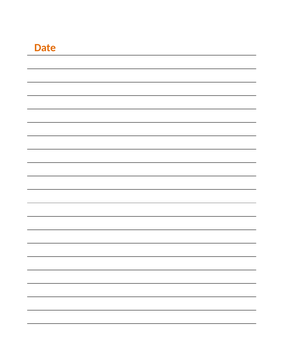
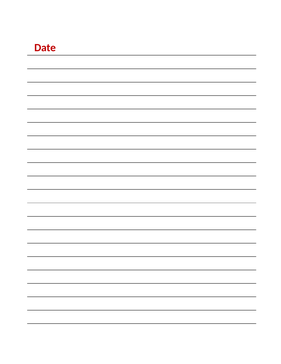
Date colour: orange -> red (45, 48)
